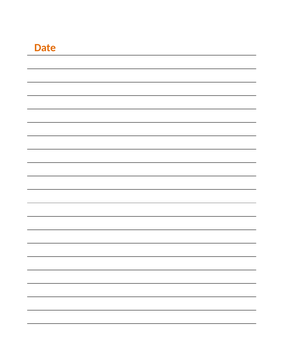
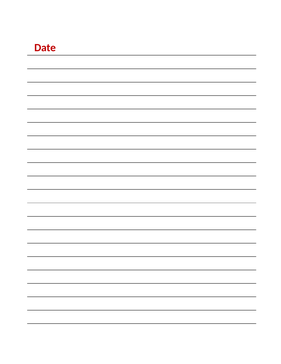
Date colour: orange -> red (45, 48)
